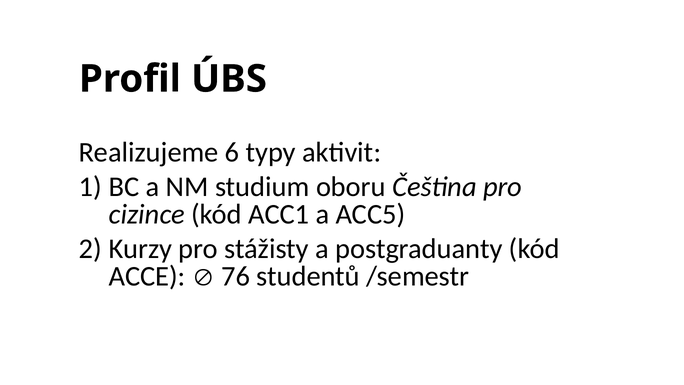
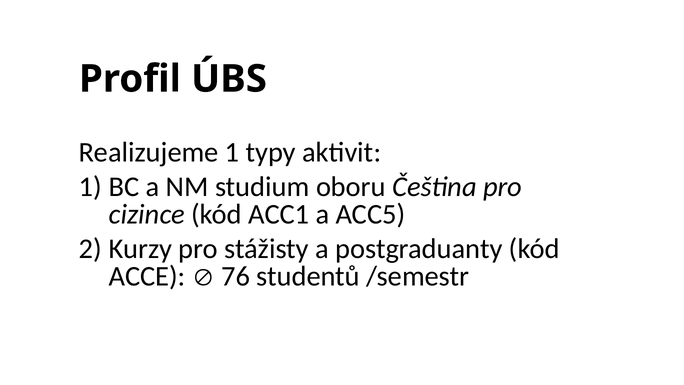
6: 6 -> 1 (232, 152)
